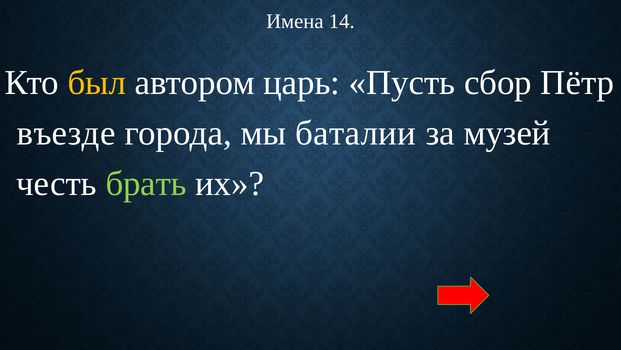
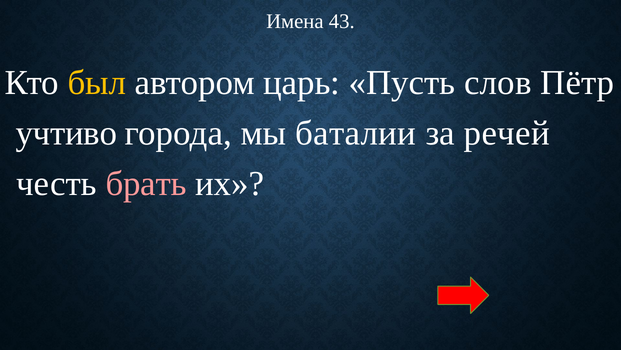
14: 14 -> 43 (342, 21)
сбор: сбор -> слов (498, 83)
въезде: въезде -> учтиво (66, 133)
музей: музей -> речей (507, 133)
брать colour: light green -> pink (146, 183)
